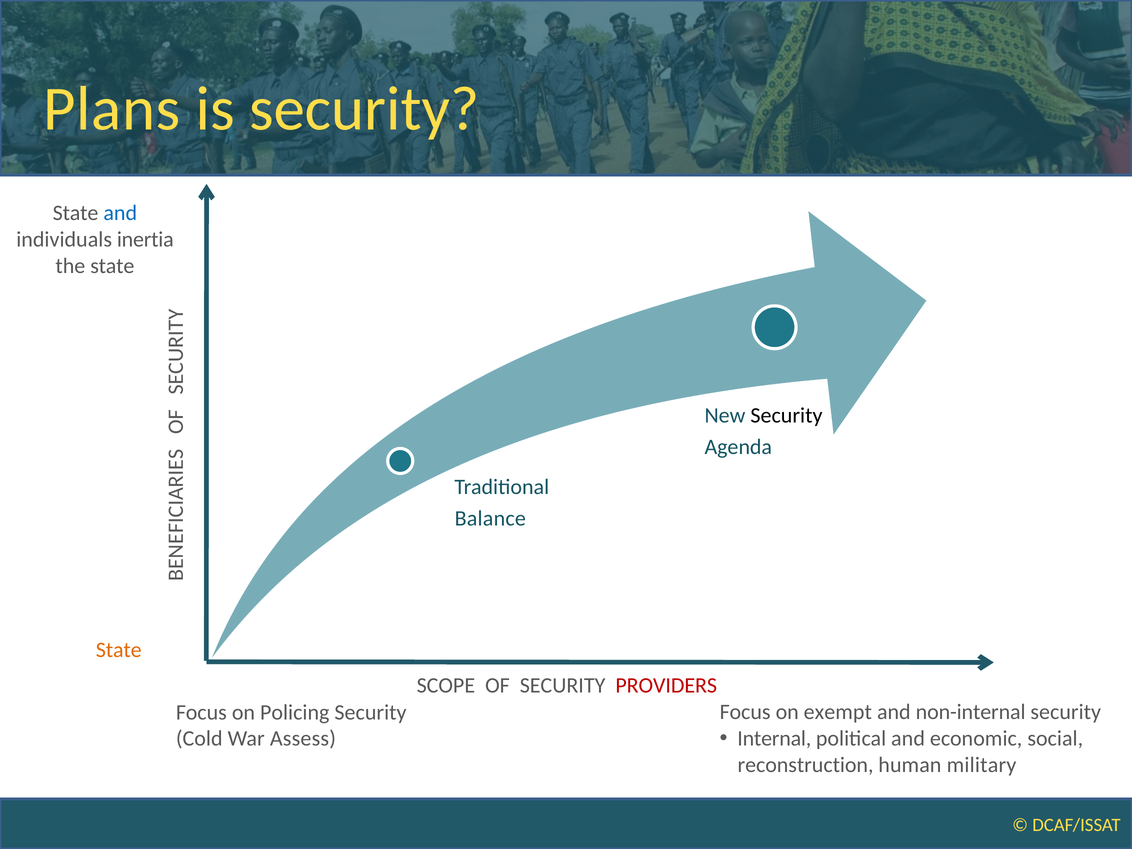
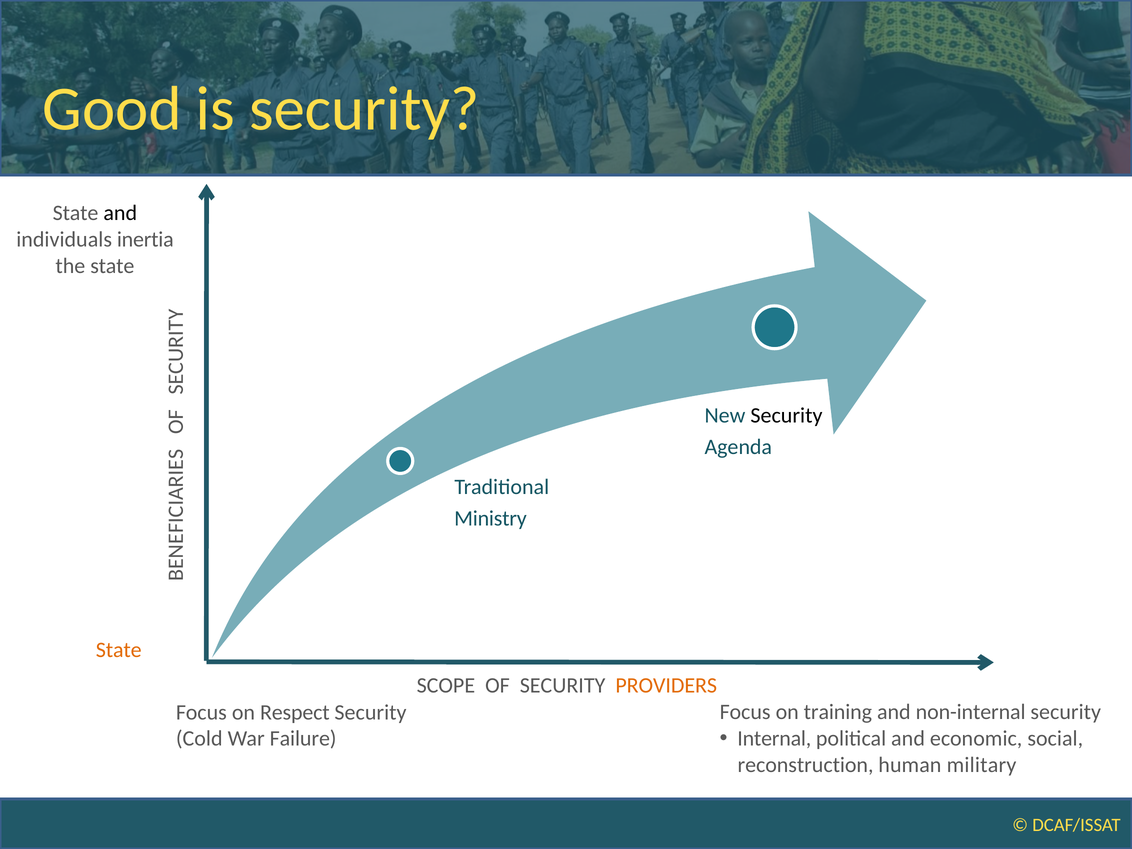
Plans: Plans -> Good (112, 109)
and colour: blue -> black (120, 213)
Balance: Balance -> Ministry (490, 519)
PROVIDERS colour: red -> orange (666, 686)
Policing: Policing -> Respect (295, 712)
exempt: exempt -> training (838, 712)
Assess: Assess -> Failure (303, 739)
